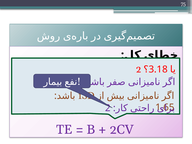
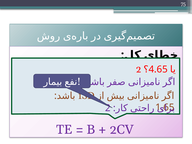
3.18: 3.18 -> 4.65 (158, 69)
